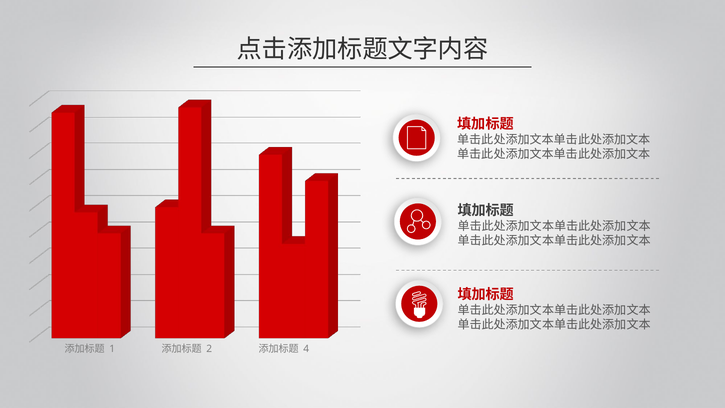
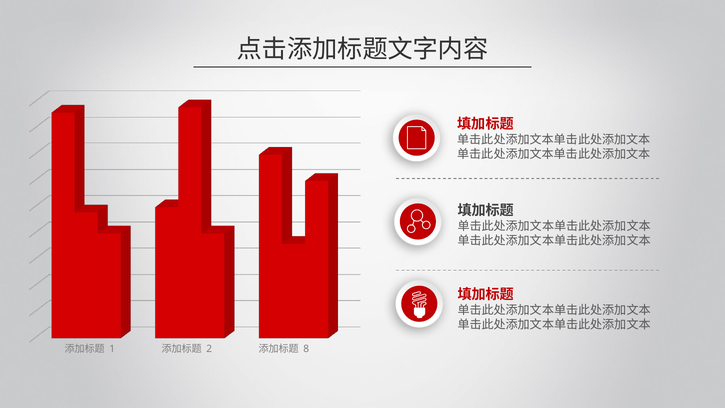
4: 4 -> 8 (306, 349)
